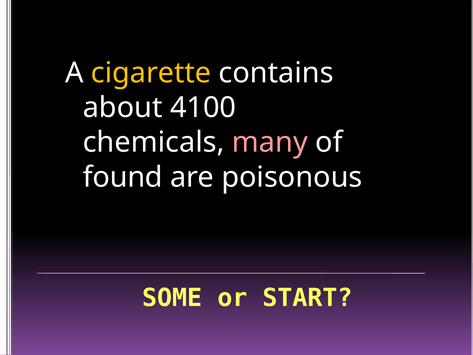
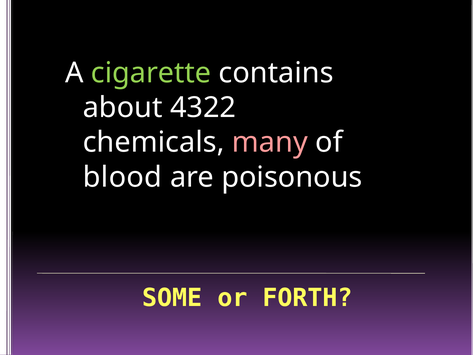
cigarette colour: yellow -> light green (151, 73)
4100: 4100 -> 4322 (203, 108)
found: found -> blood (123, 177)
START: START -> FORTH (308, 298)
